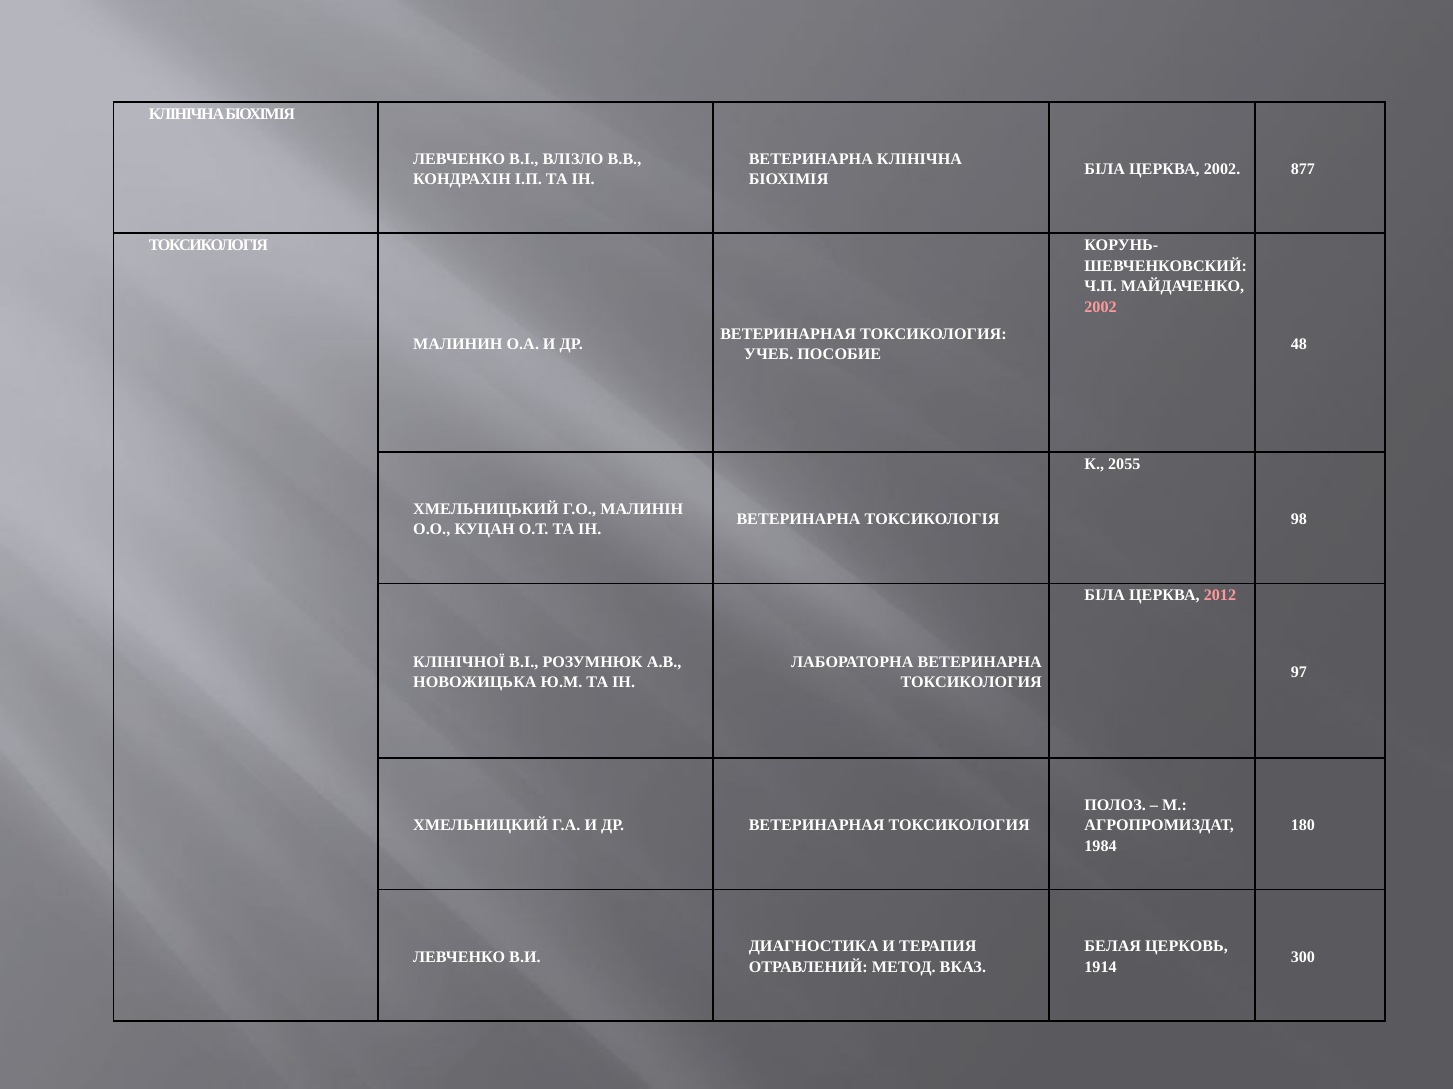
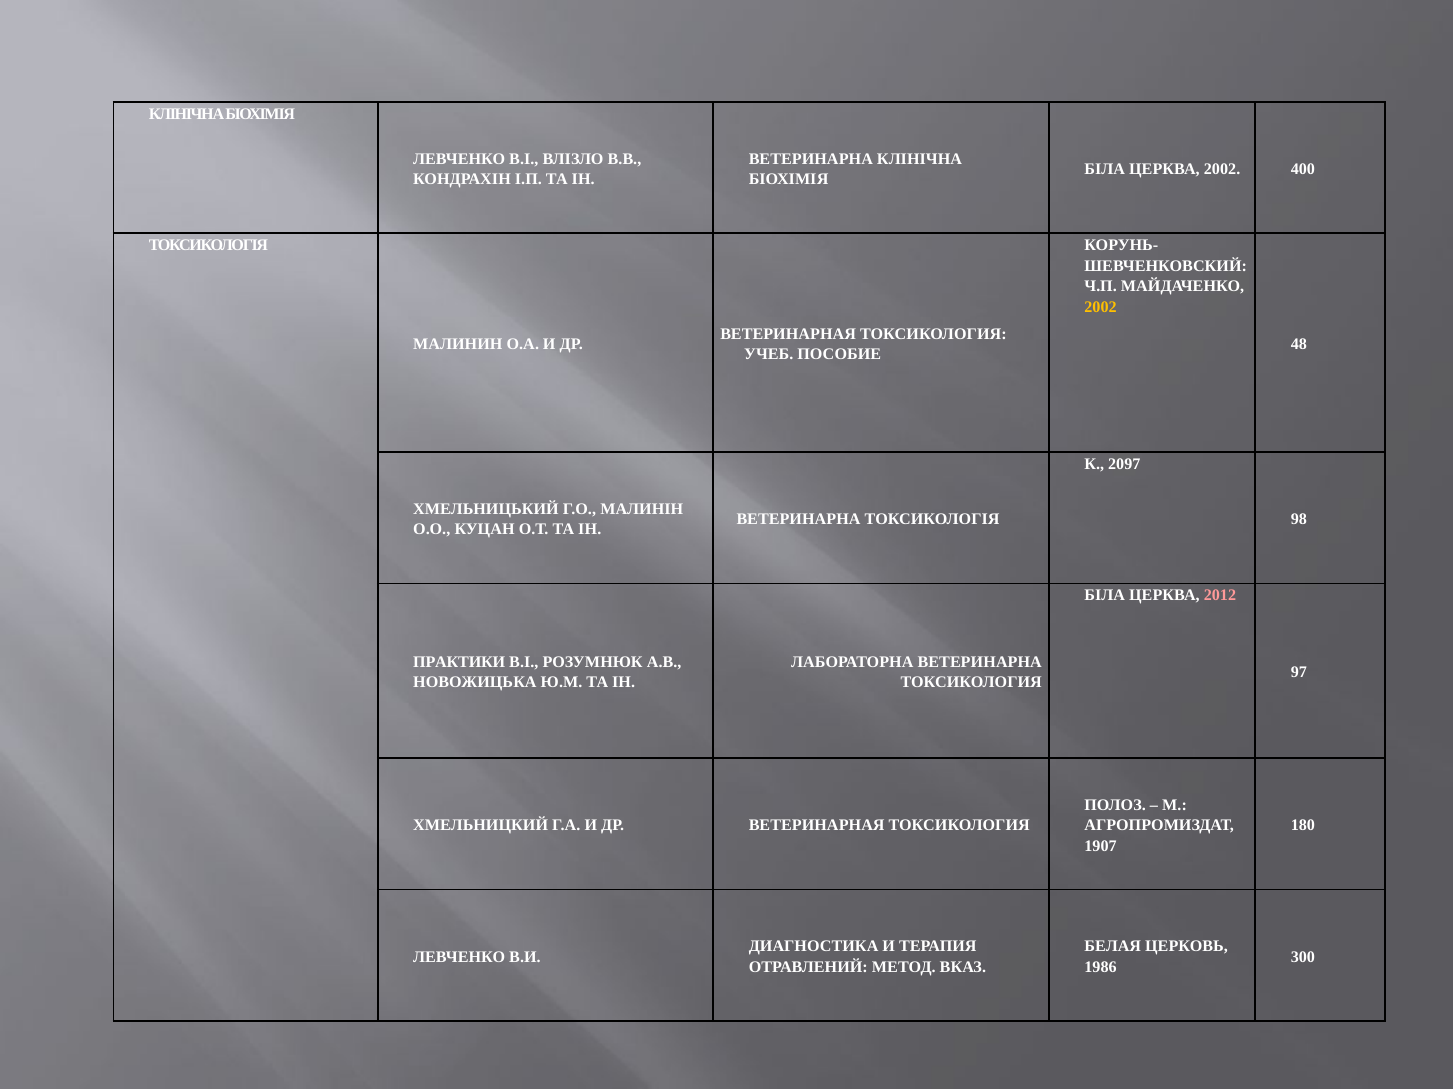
877: 877 -> 400 (1303, 169)
2002 colour: pink -> yellow (1101, 307)
2055: 2055 -> 2097 (1124, 464)
КЛІНІЧНОЇ: КЛІНІЧНОЇ -> ПРАКТИКИ (459, 663)
1984: 1984 -> 1907 (1101, 847)
1914: 1914 -> 1986 (1101, 968)
